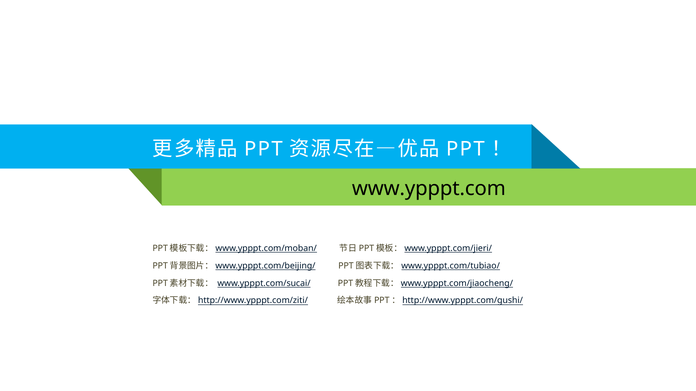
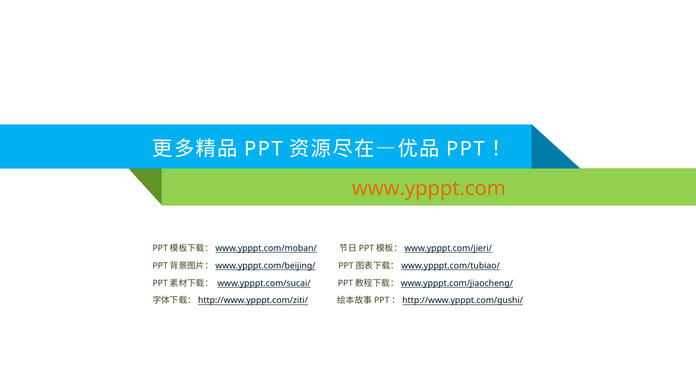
www.ypppt.com colour: black -> orange (429, 189)
